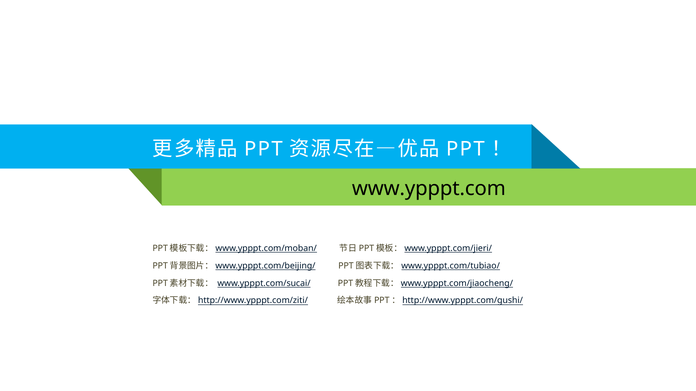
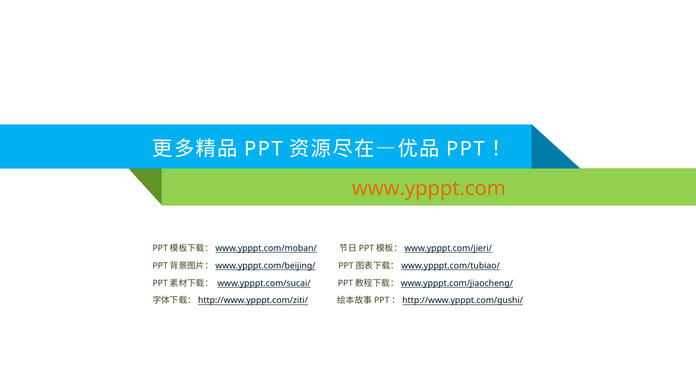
www.ypppt.com colour: black -> orange (429, 189)
